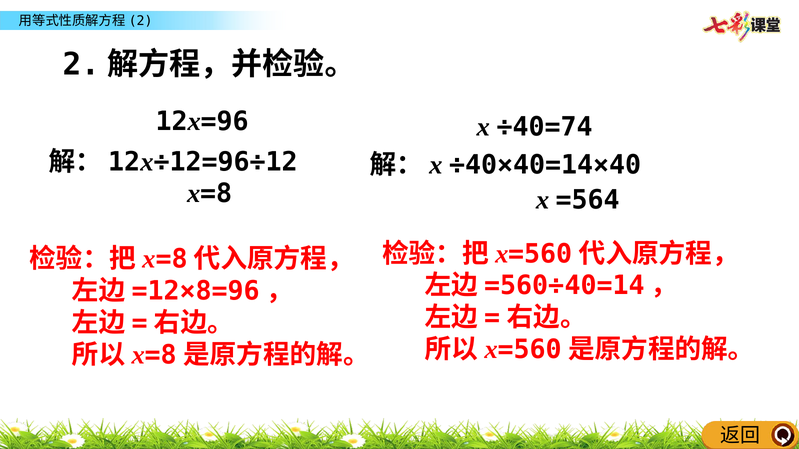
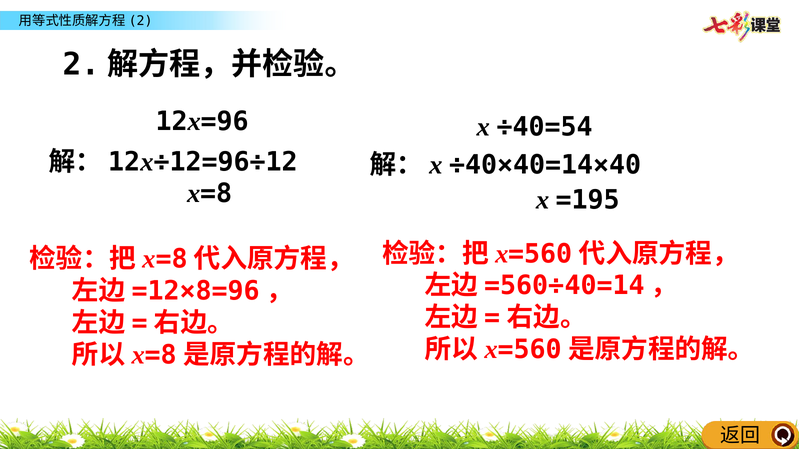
÷40=74: ÷40=74 -> ÷40=54 (545, 127)
=564: =564 -> =195 (588, 200)
